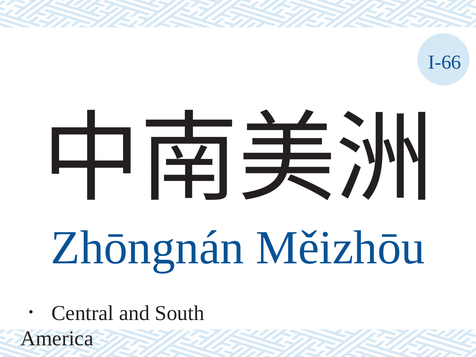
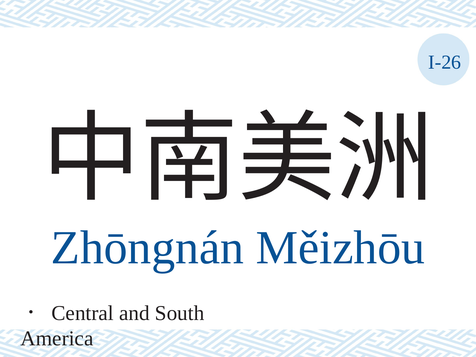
I-66: I-66 -> I-26 (445, 62)
